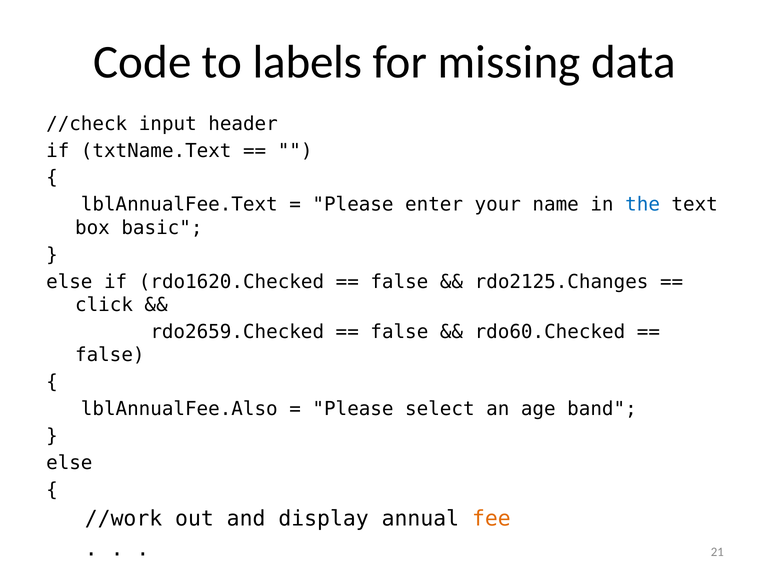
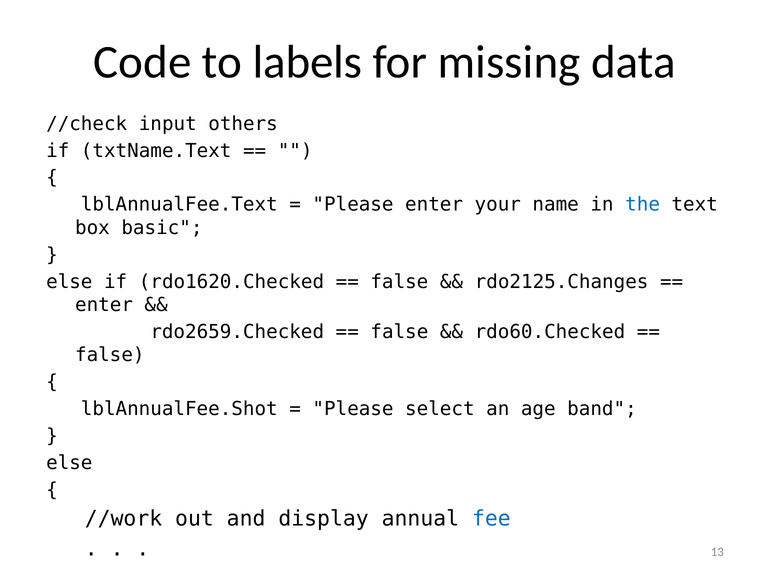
header: header -> others (243, 124)
click: click -> enter (104, 305)
lblAnnualFee.Also: lblAnnualFee.Also -> lblAnnualFee.Shot (179, 408)
fee colour: orange -> blue (491, 518)
21: 21 -> 13 (717, 551)
